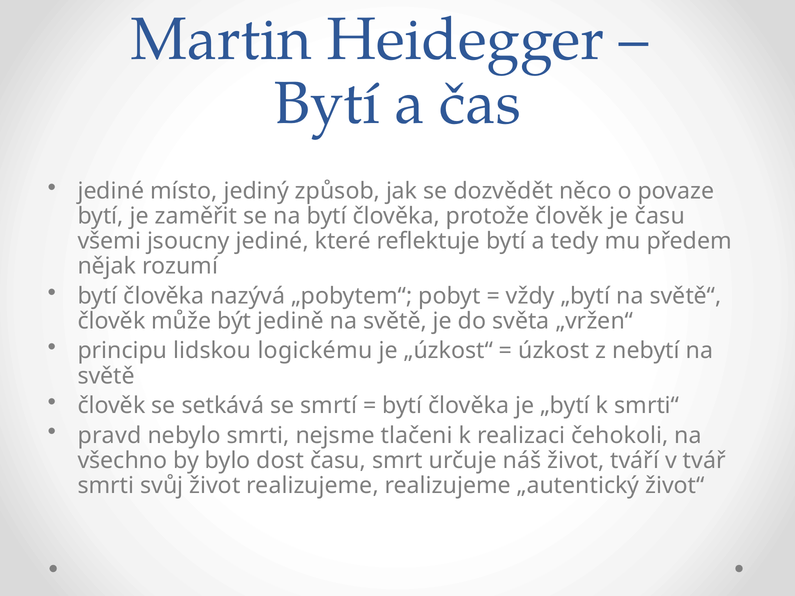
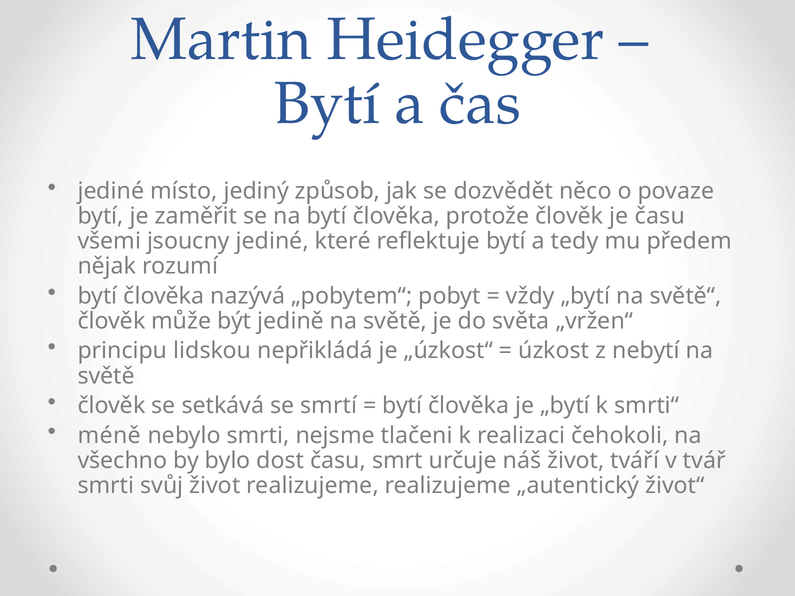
logickému: logickému -> nepřikládá (315, 351)
pravd: pravd -> méně (109, 436)
